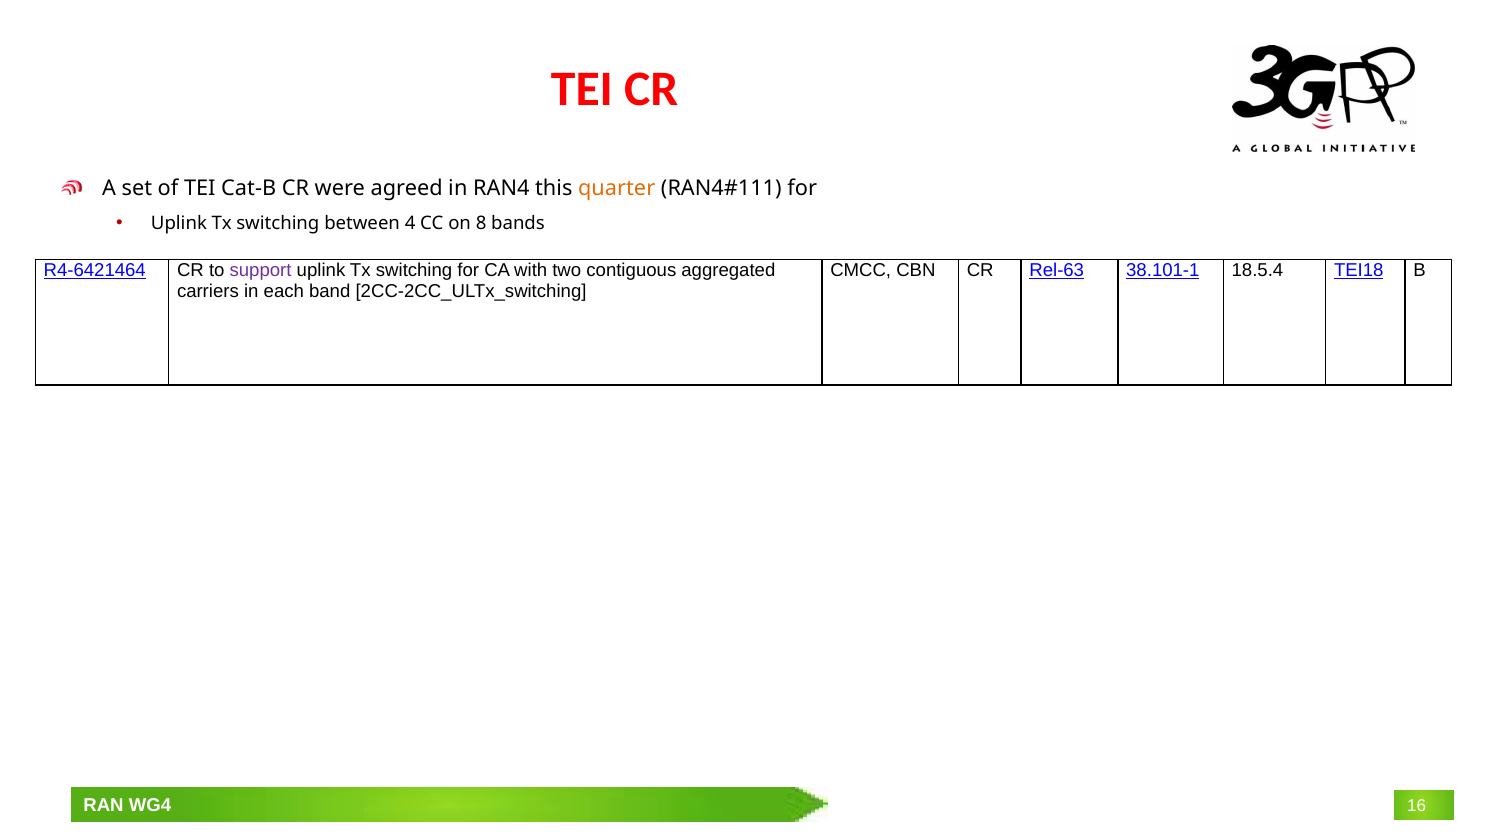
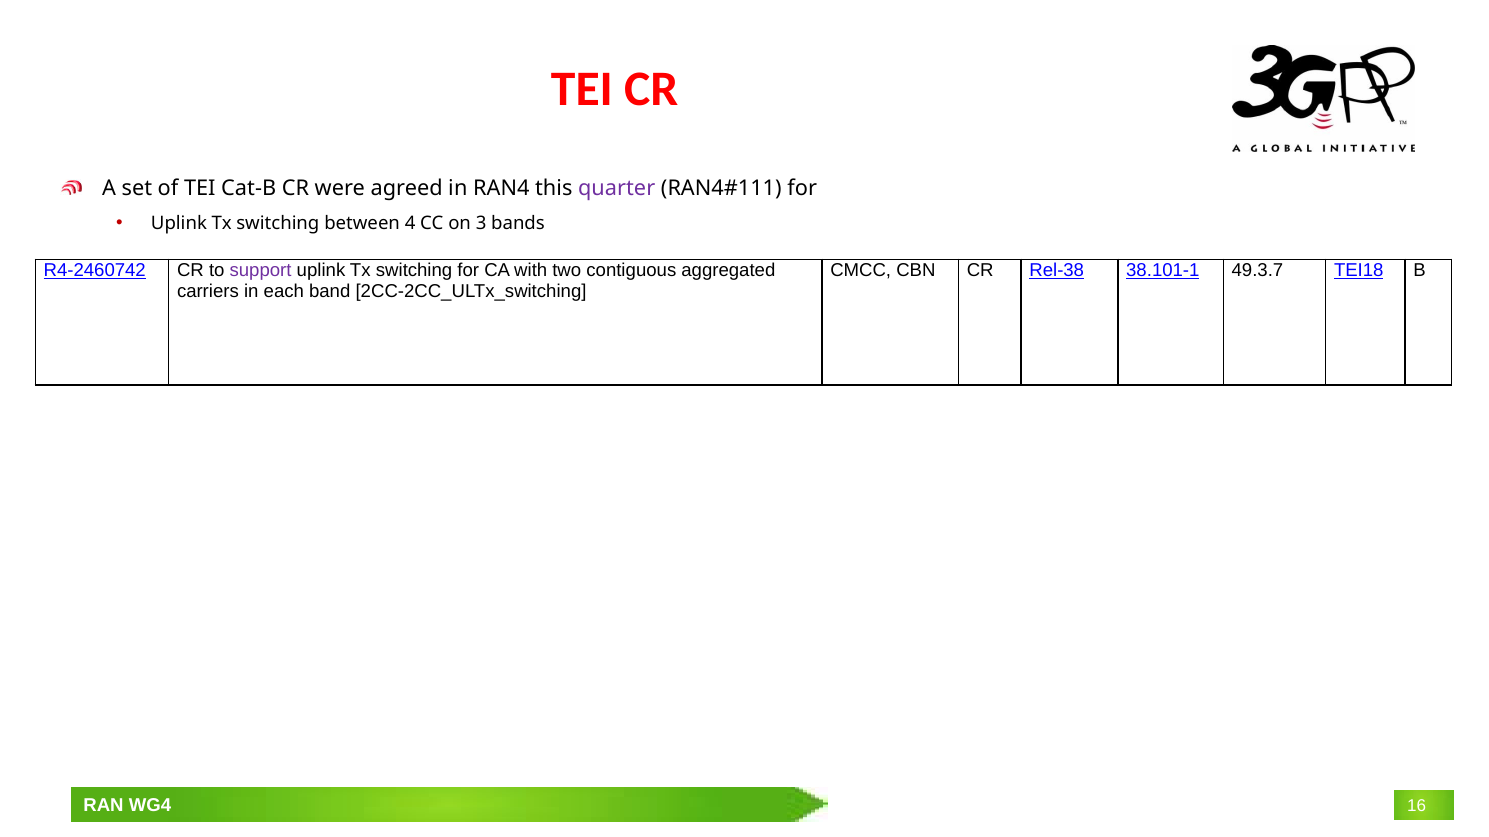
quarter colour: orange -> purple (617, 189)
8: 8 -> 3 (481, 224)
R4-6421464: R4-6421464 -> R4-2460742 (95, 270)
Rel-63: Rel-63 -> Rel-38 (1057, 270)
18.5.4: 18.5.4 -> 49.3.7 (1257, 270)
